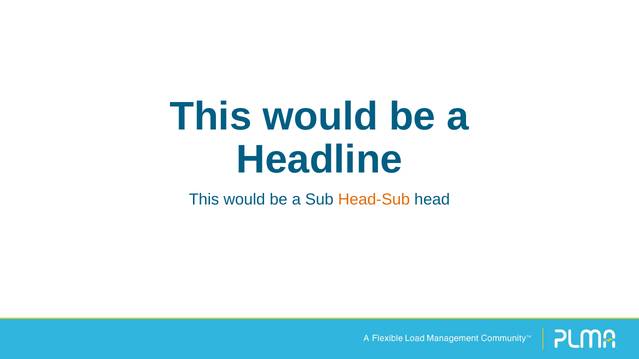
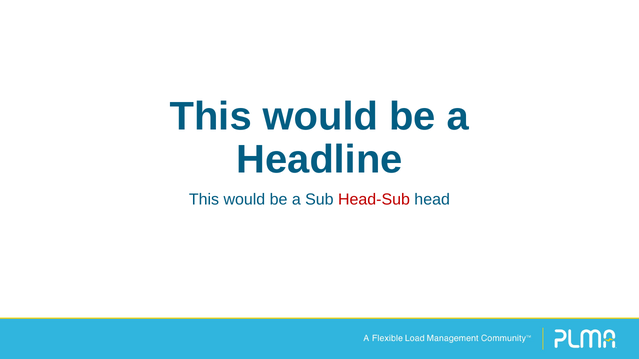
Head-Sub colour: orange -> red (374, 200)
